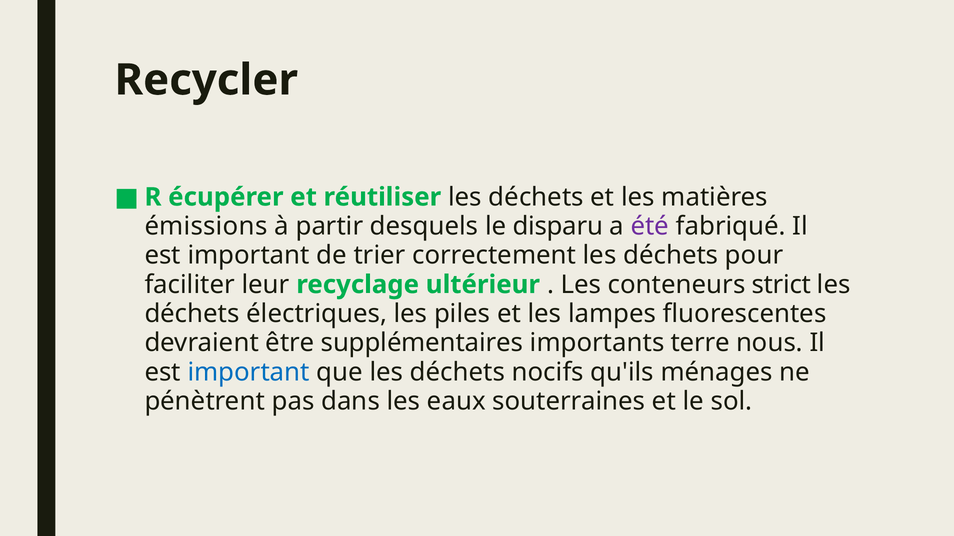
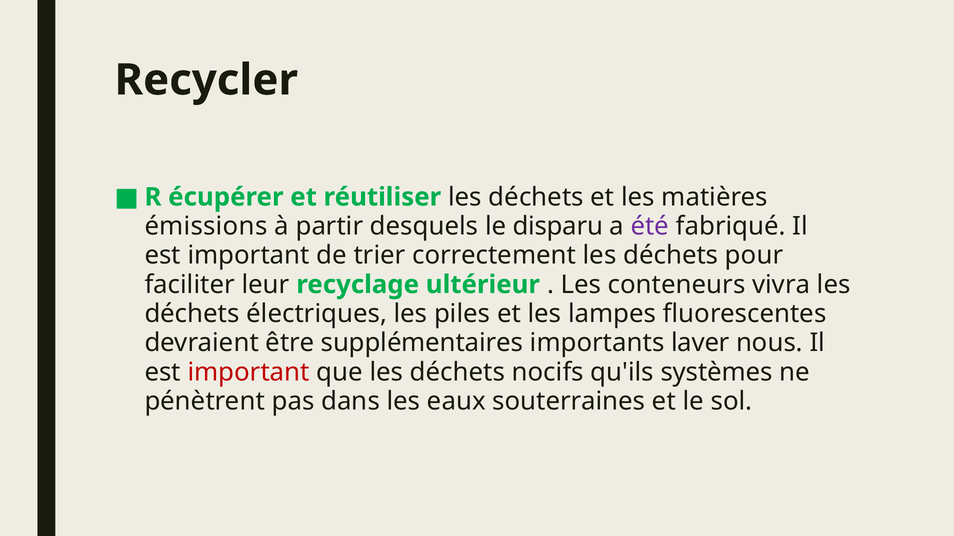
strict: strict -> vivra (781, 285)
terre: terre -> laver (700, 343)
important colour: blue -> red (249, 373)
ménages: ménages -> systèmes (717, 373)
